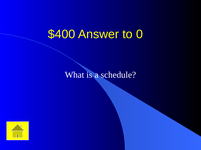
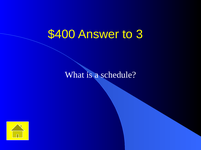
0: 0 -> 3 (139, 34)
